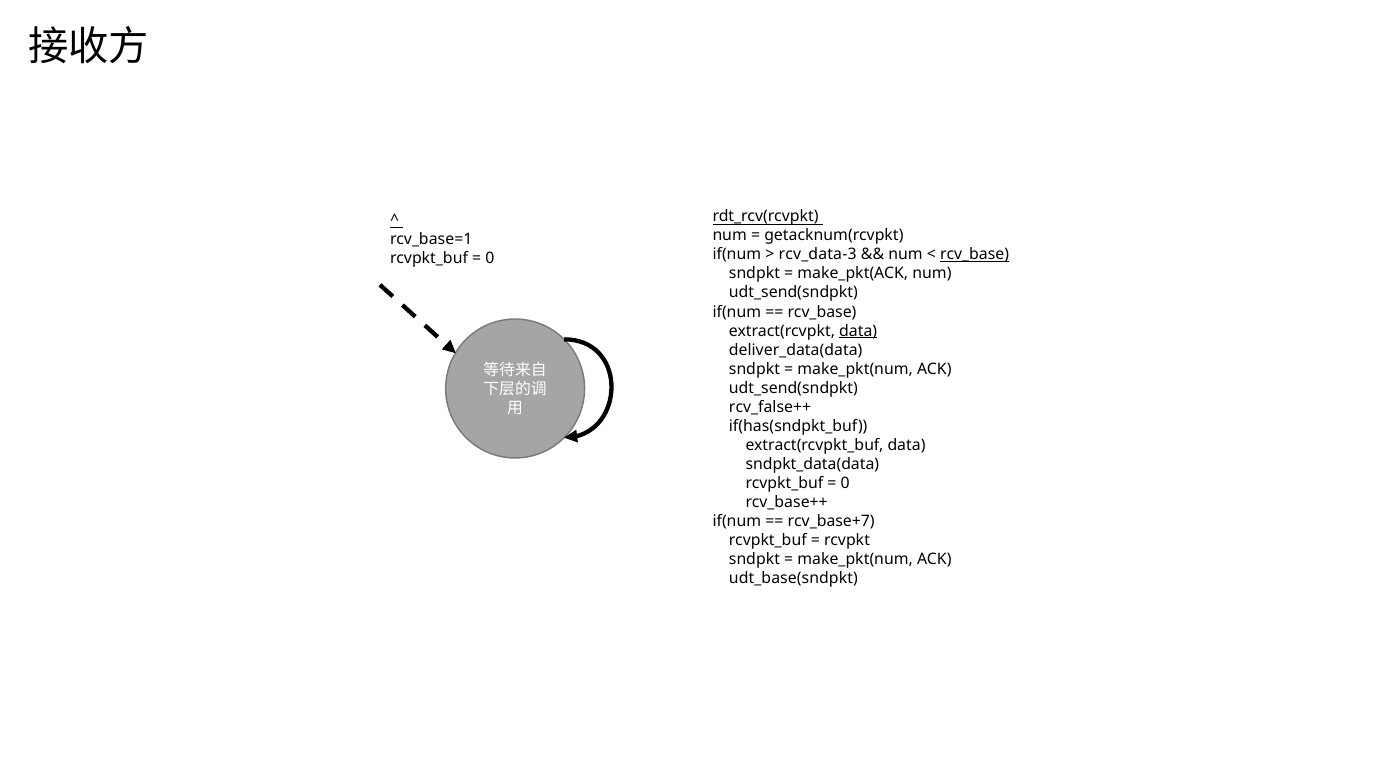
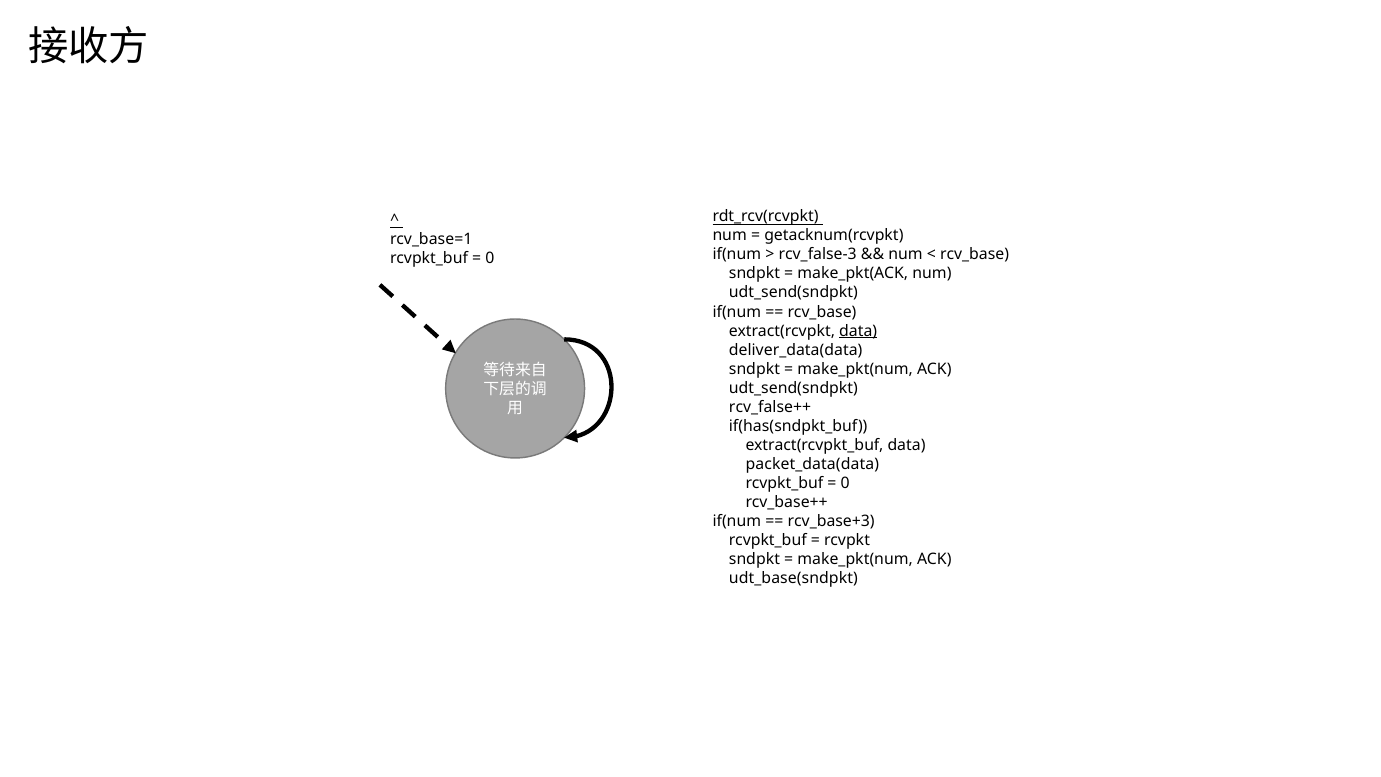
rcv_data-3: rcv_data-3 -> rcv_false-3 (818, 255)
rcv_base underline: present -> none (975, 255)
sndpkt_data(data: sndpkt_data(data -> packet_data(data (812, 464)
rcv_base+7: rcv_base+7 -> rcv_base+3 (831, 521)
